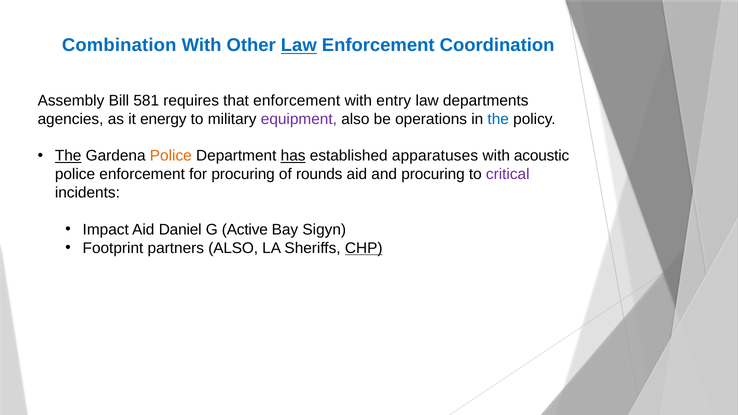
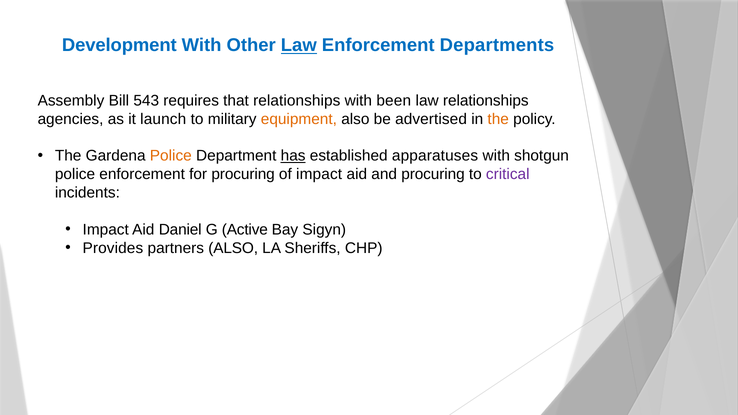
Combination: Combination -> Development (119, 45)
Coordination: Coordination -> Departments (497, 45)
581: 581 -> 543 (146, 101)
that enforcement: enforcement -> relationships (297, 101)
entry: entry -> been (394, 101)
law departments: departments -> relationships (486, 101)
energy: energy -> launch (163, 119)
equipment colour: purple -> orange (299, 119)
operations: operations -> advertised (431, 119)
the colour: blue -> orange (498, 119)
The underline: present -> none (68, 156)
acoustic: acoustic -> shotgun (542, 156)
of rounds: rounds -> impact (319, 174)
Footprint: Footprint -> Provides (113, 248)
CHP underline: present -> none (364, 248)
